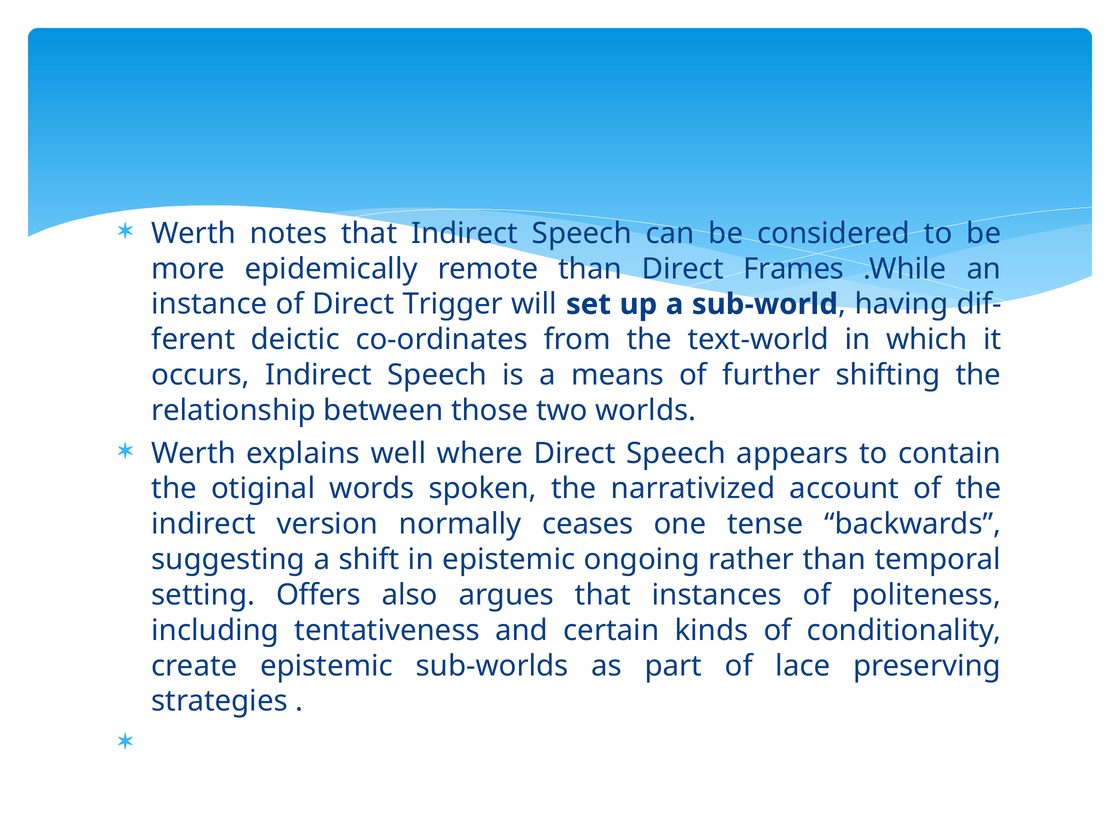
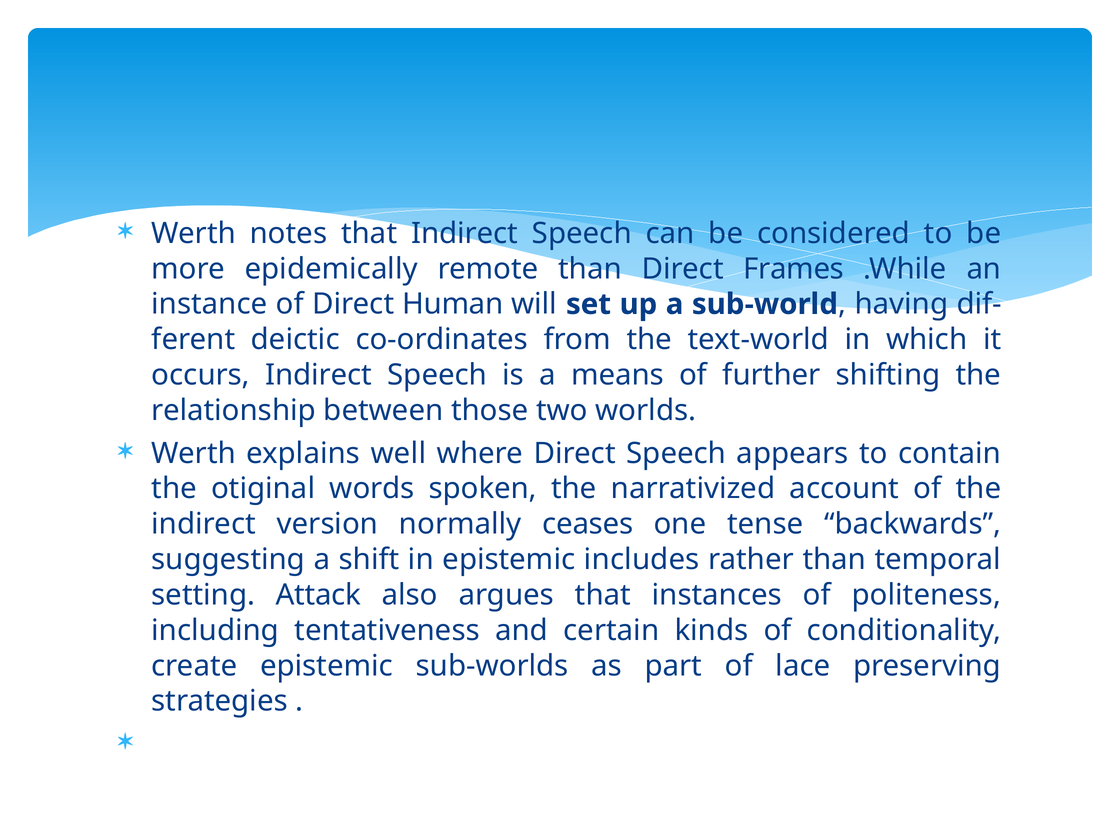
Trigger: Trigger -> Human (453, 304)
ongoing: ongoing -> includes (642, 560)
Offers: Offers -> Attack (319, 595)
